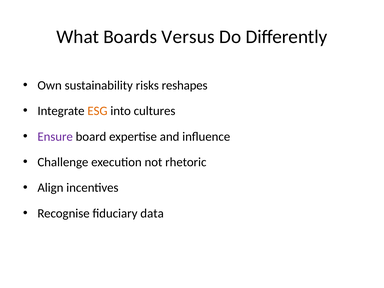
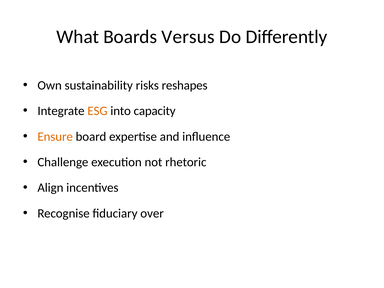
cultures: cultures -> capacity (155, 111)
Ensure colour: purple -> orange (55, 137)
data: data -> over (152, 213)
